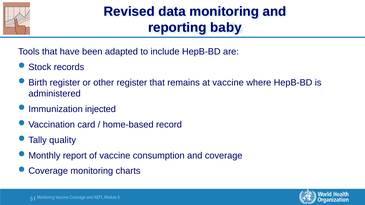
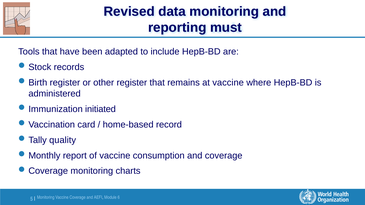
baby: baby -> must (226, 27)
injected: injected -> initiated (100, 109)
